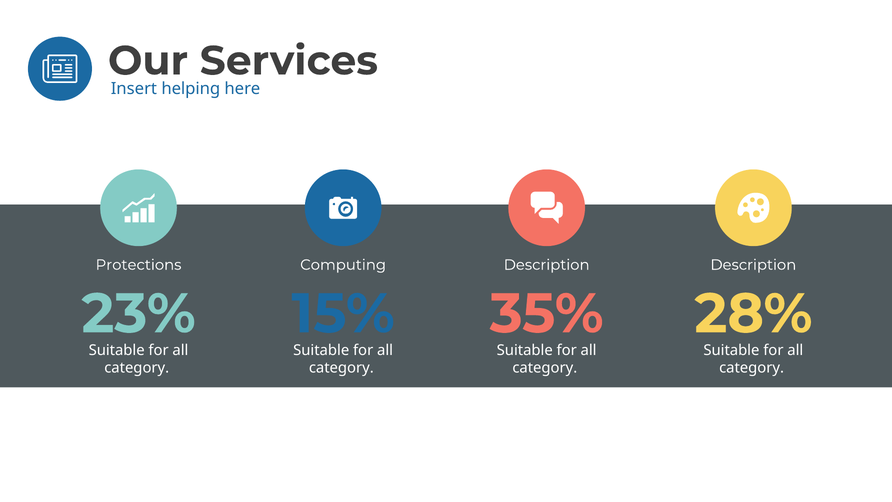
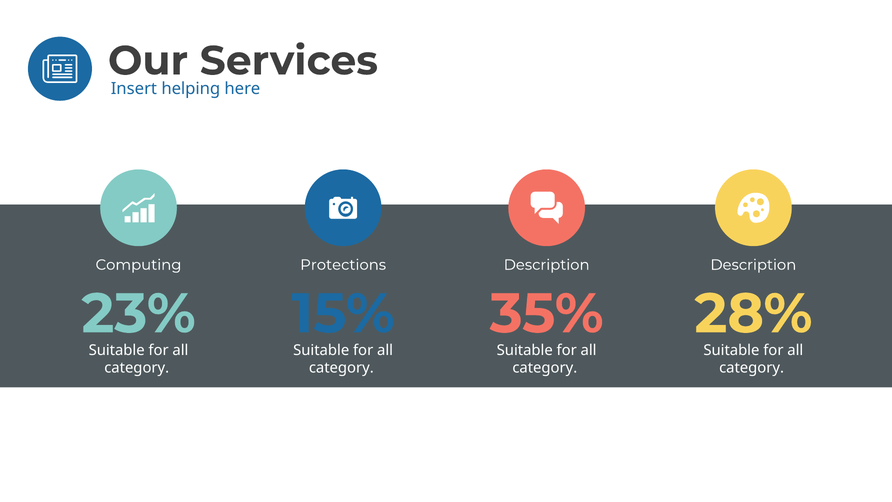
Protections: Protections -> Computing (138, 265)
Computing: Computing -> Protections (343, 265)
